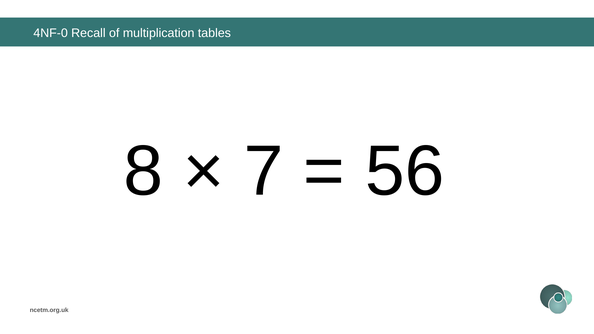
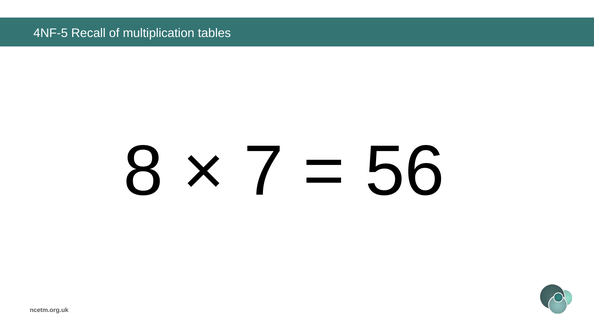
4NF-0: 4NF-0 -> 4NF-5 (51, 33)
